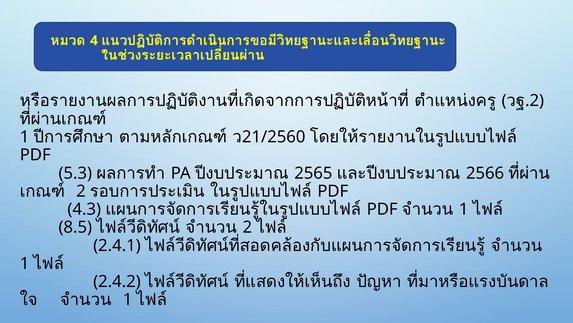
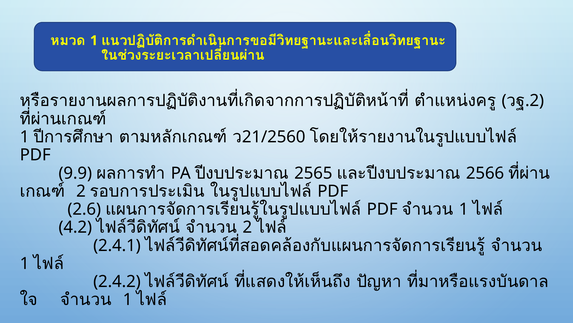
4: 4 -> 1 (94, 40)
5.3: 5.3 -> 9.9 (75, 173)
4.3: 4.3 -> 2.6 (84, 209)
8.5: 8.5 -> 4.2 (75, 227)
